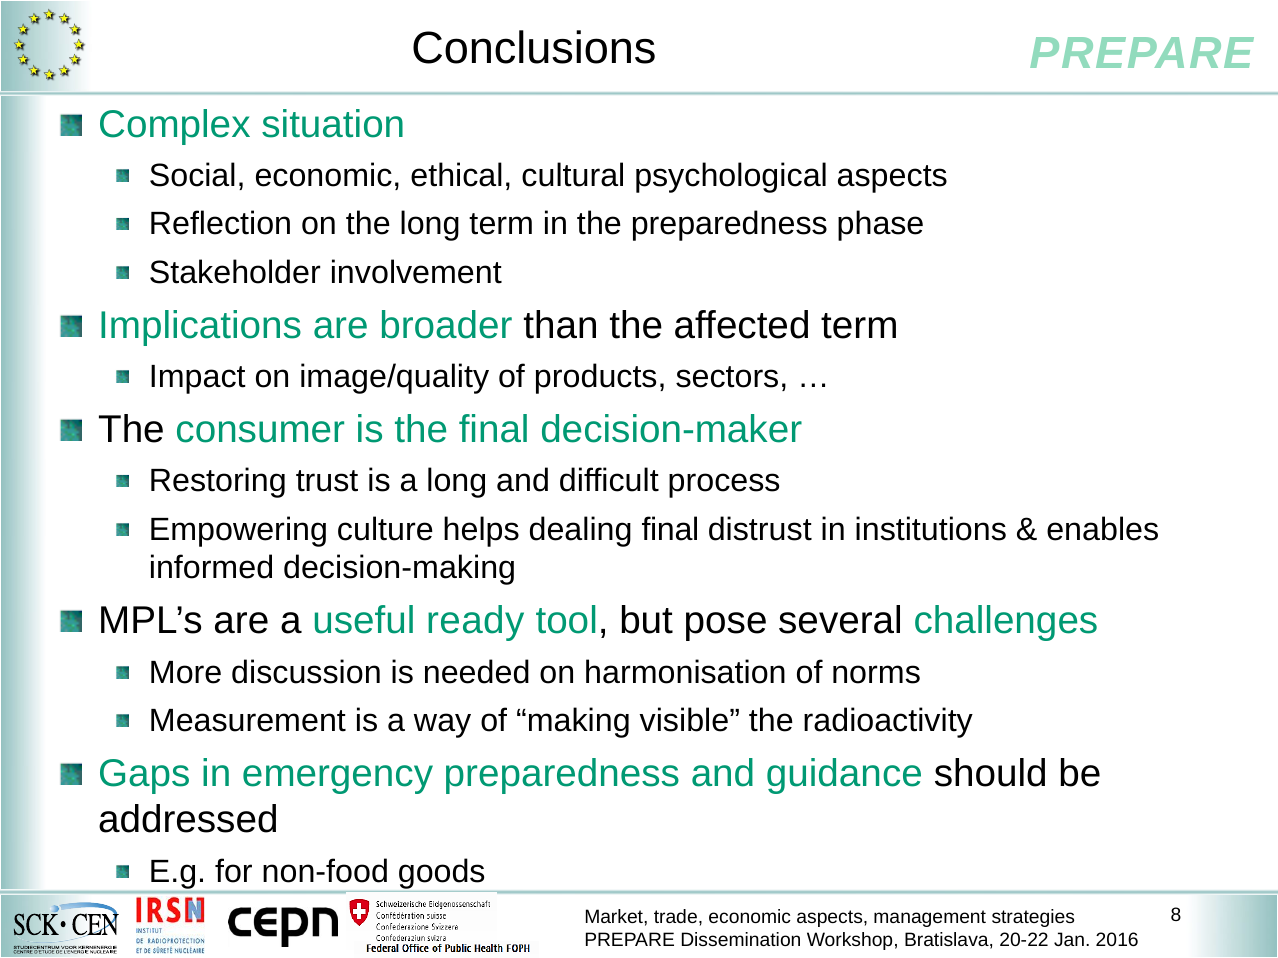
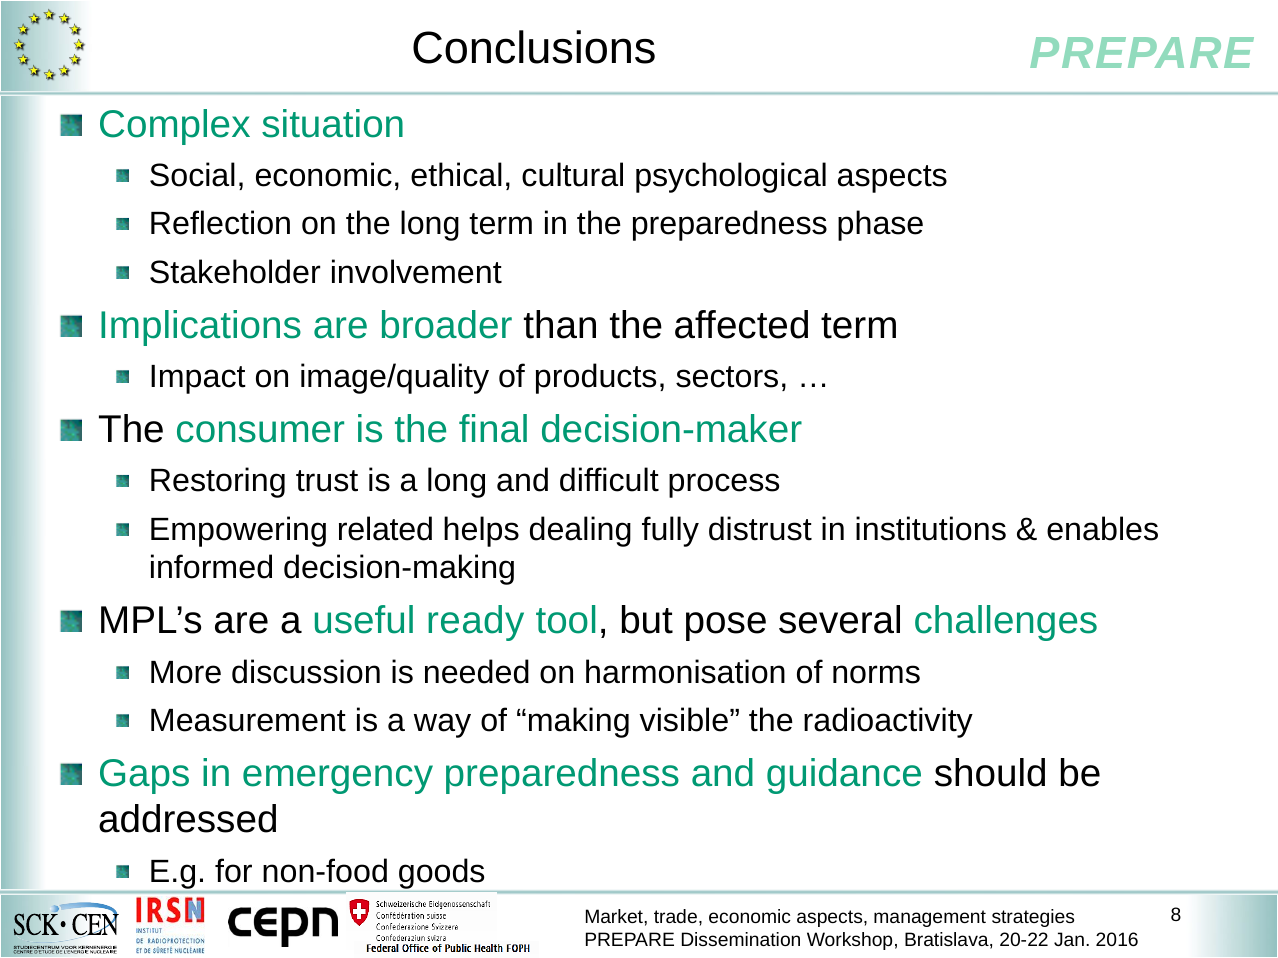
culture: culture -> related (385, 530)
dealing final: final -> fully (670, 530)
